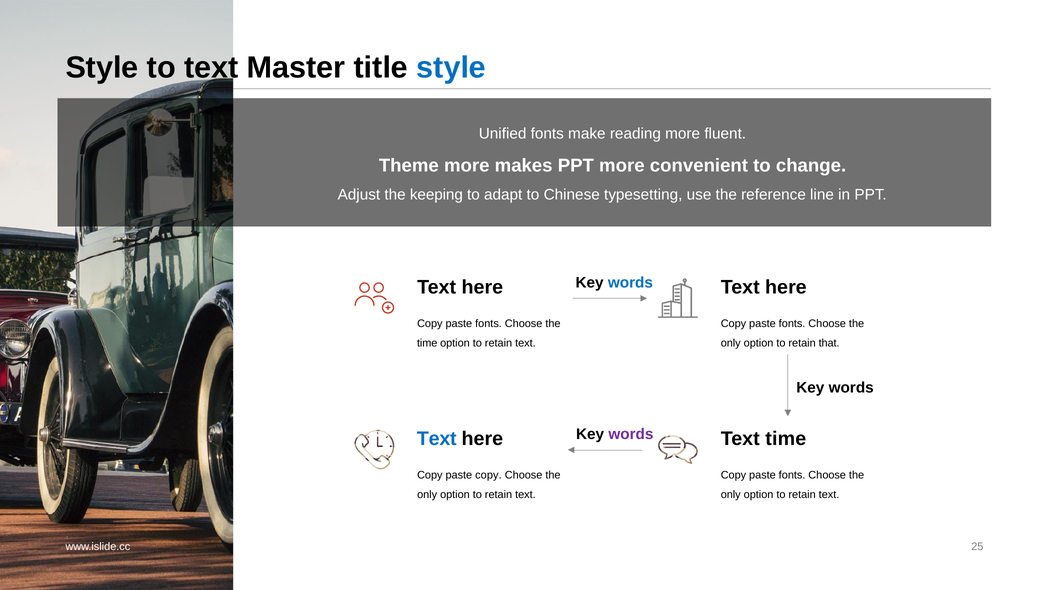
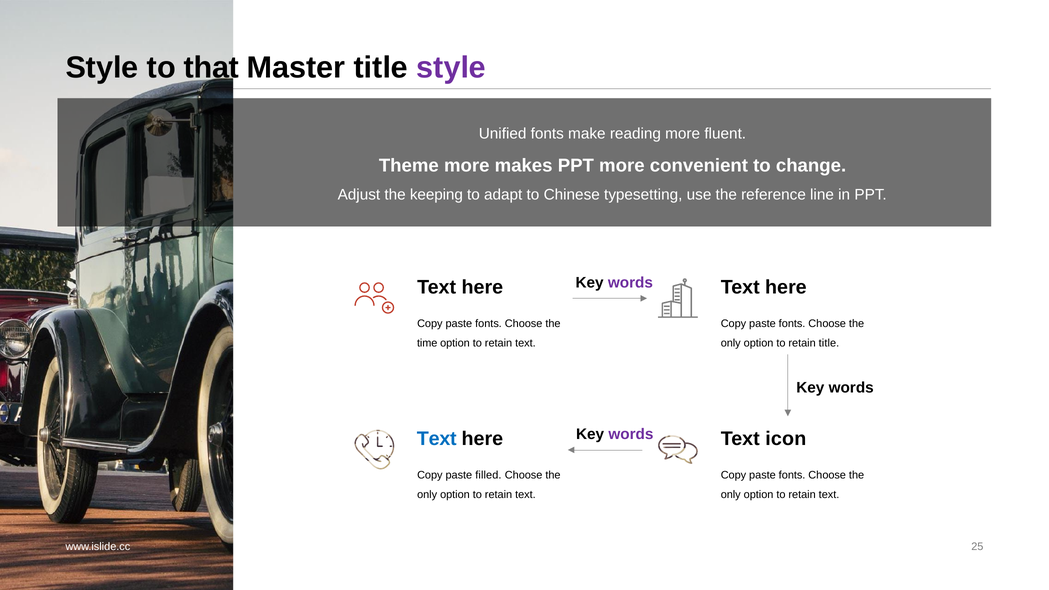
to text: text -> that (211, 68)
style colour: blue -> purple (451, 68)
words colour: blue -> purple (630, 283)
retain that: that -> title (829, 343)
Text time: time -> icon (786, 439)
paste copy: copy -> filled (488, 475)
